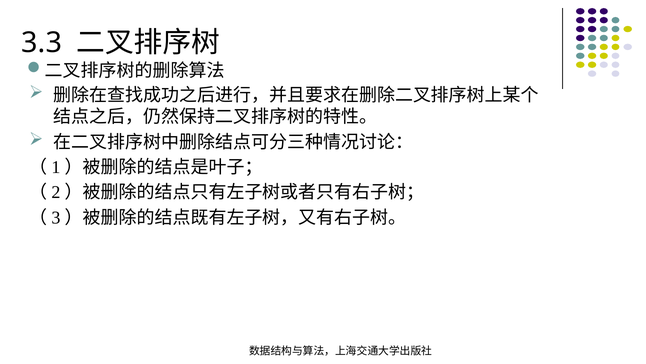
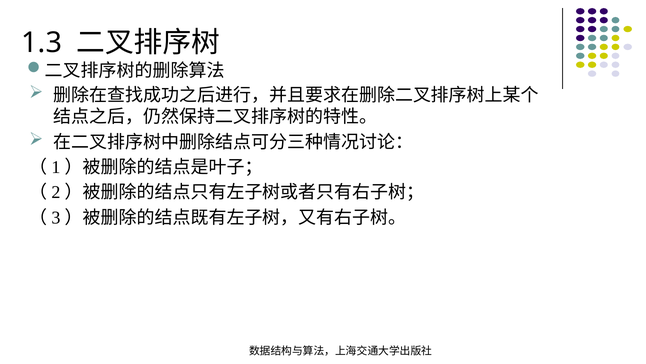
3.3: 3.3 -> 1.3 (42, 43)
